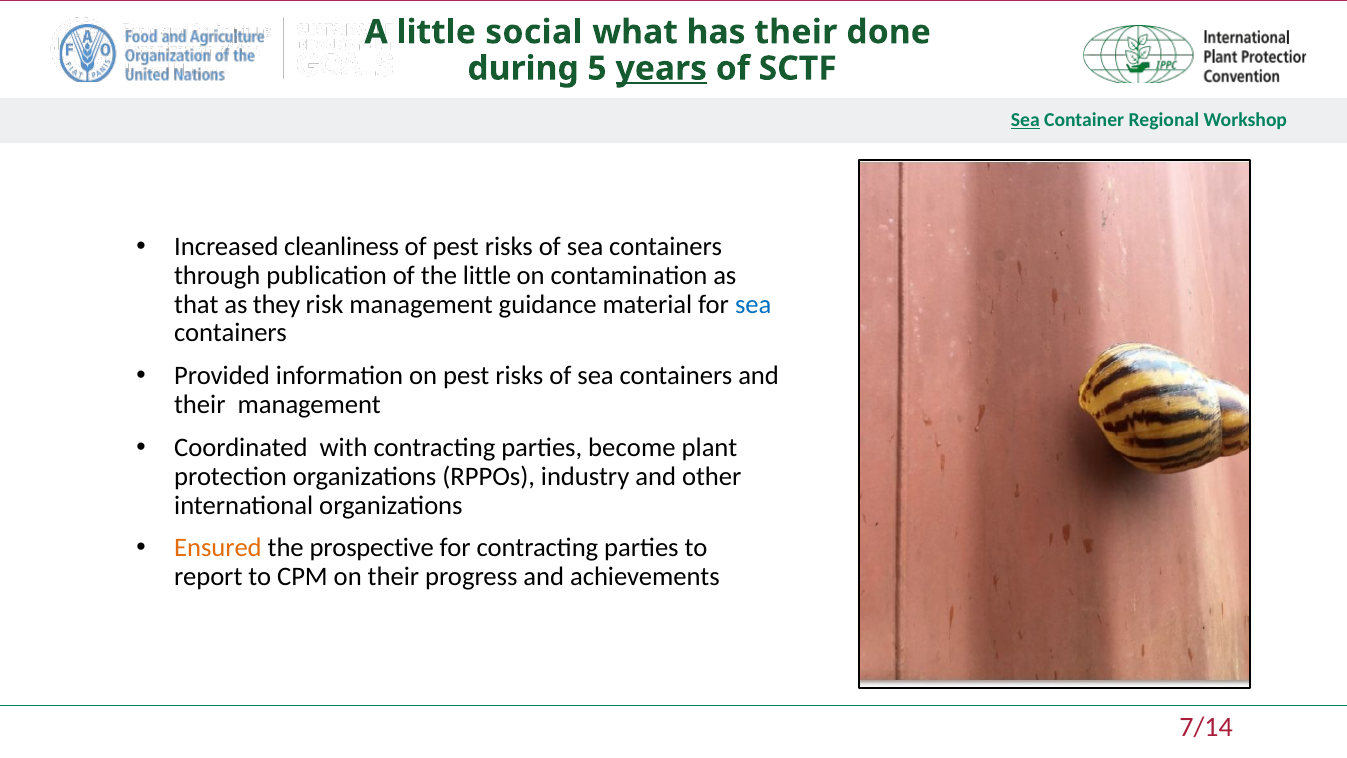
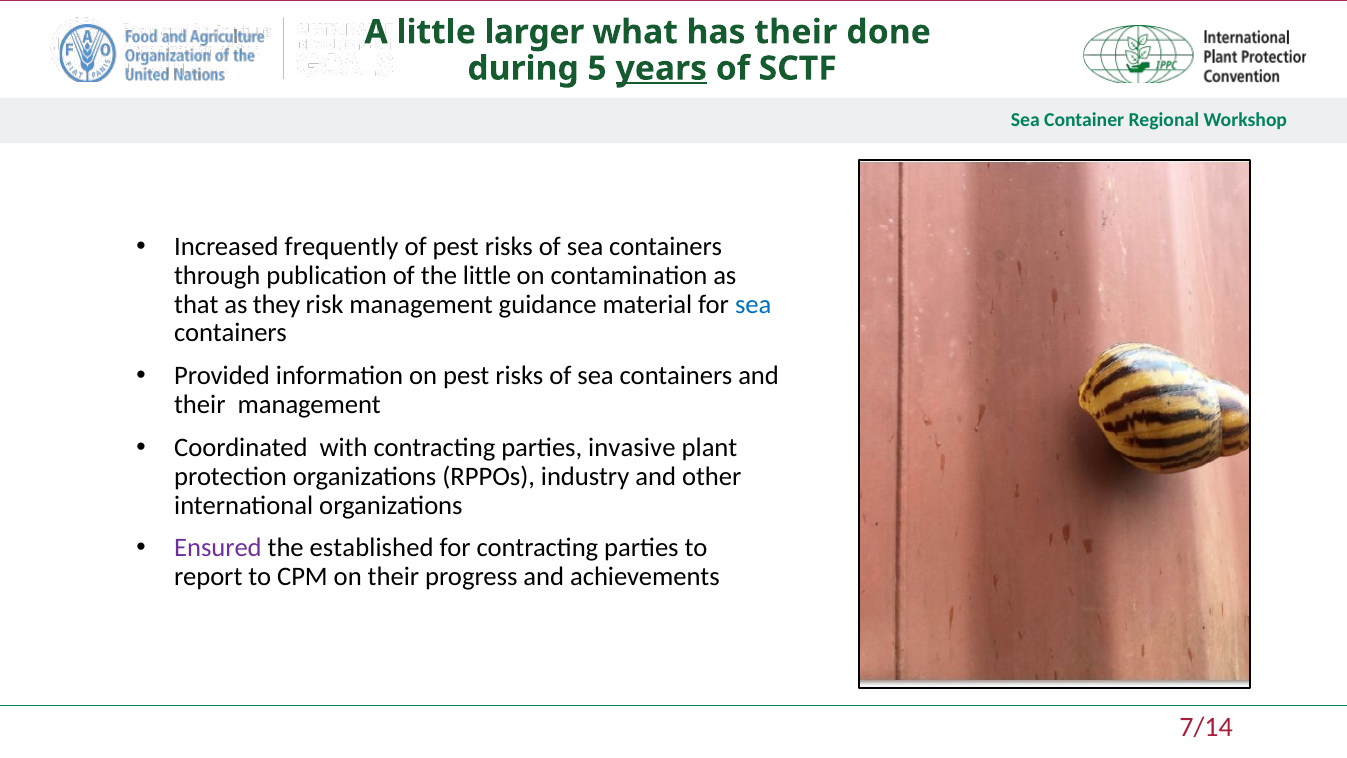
social: social -> larger (534, 32)
Sea underline: present -> none (1025, 120)
cleanliness: cleanliness -> frequently (341, 247)
become: become -> invasive (632, 447)
Ensured colour: orange -> purple (218, 548)
prospective: prospective -> established (372, 548)
